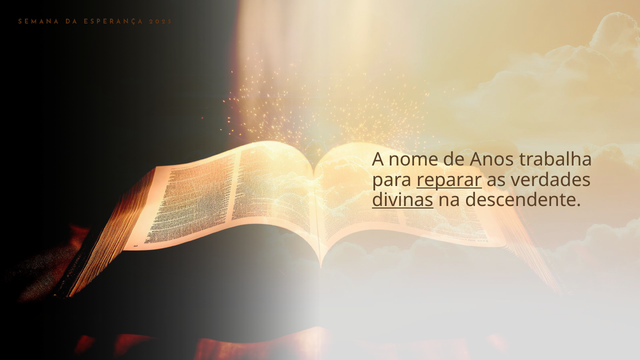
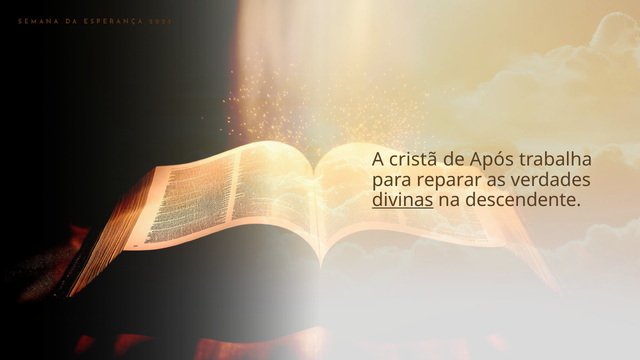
nome: nome -> cristã (413, 160)
Anos: Anos -> Após (492, 160)
reparar underline: present -> none (449, 180)
